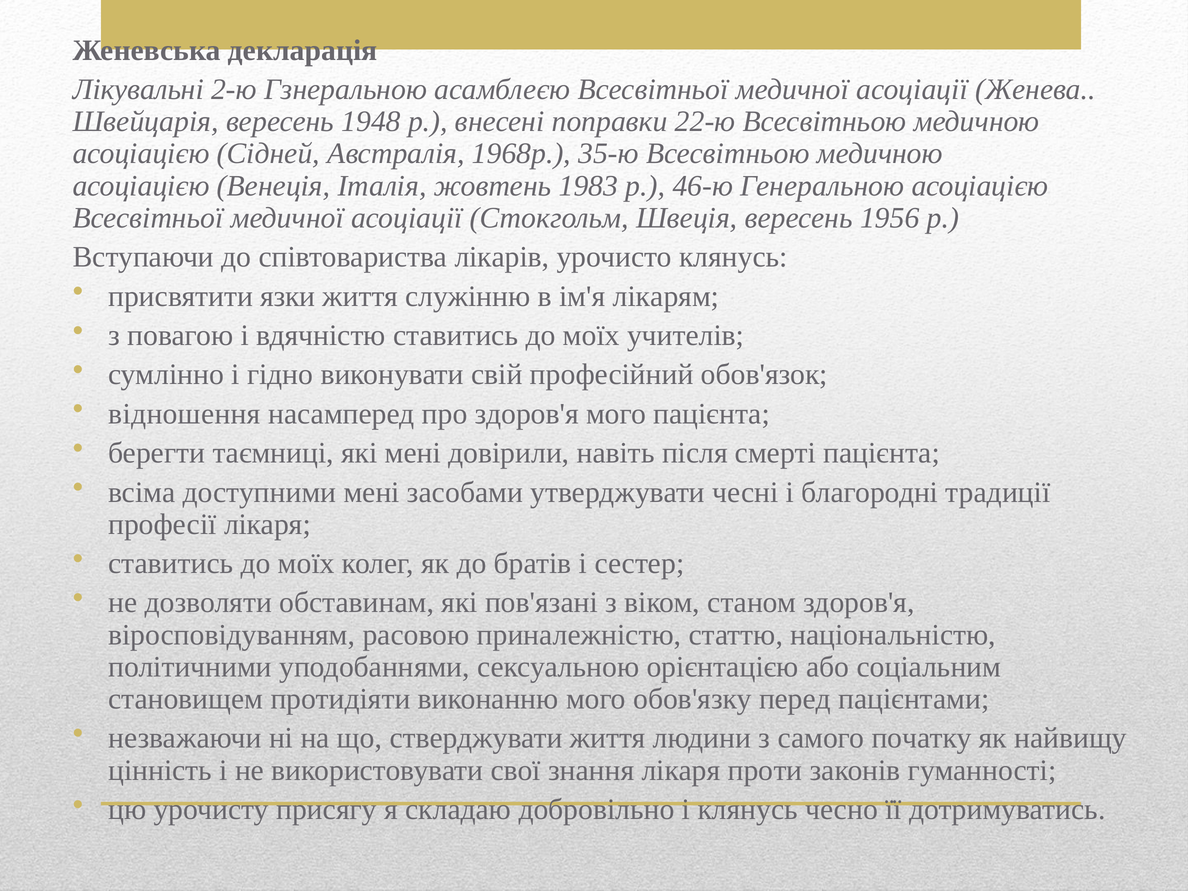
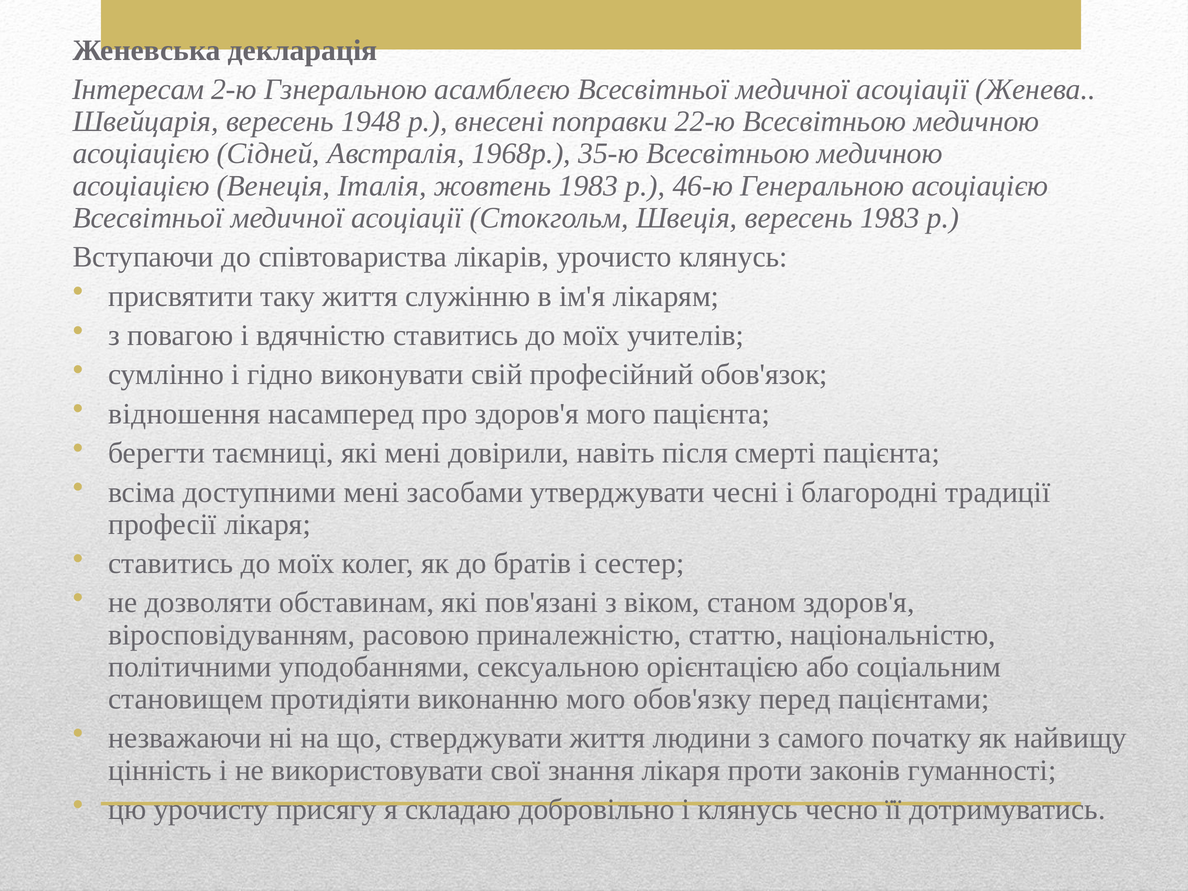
Лікувальні: Лікувальні -> Інтересам (138, 89)
вересень 1956: 1956 -> 1983 (890, 218)
язки: язки -> таку (288, 296)
